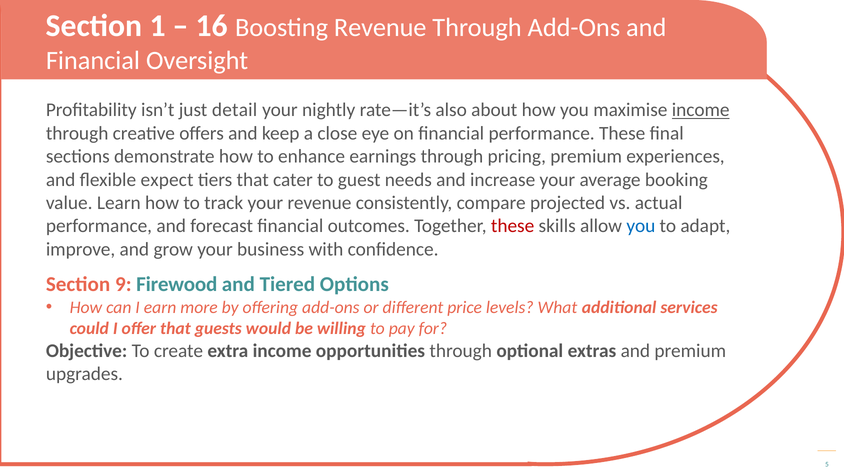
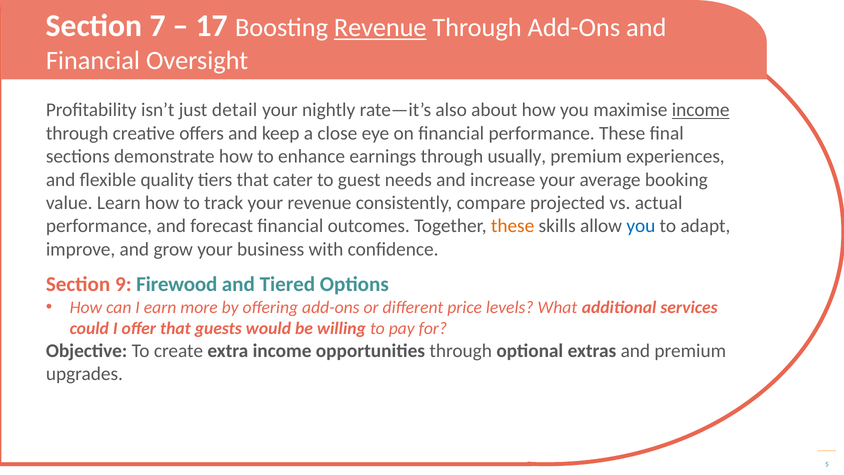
1: 1 -> 7 (158, 26)
16: 16 -> 17 (212, 26)
Revenue underline: none -> present (380, 28)
pricing: pricing -> usually (517, 156)
expect: expect -> quality (167, 180)
these colour: red -> orange (513, 226)
